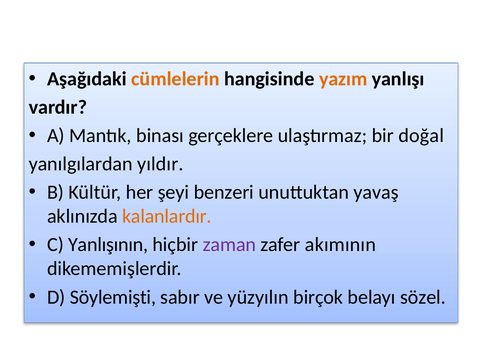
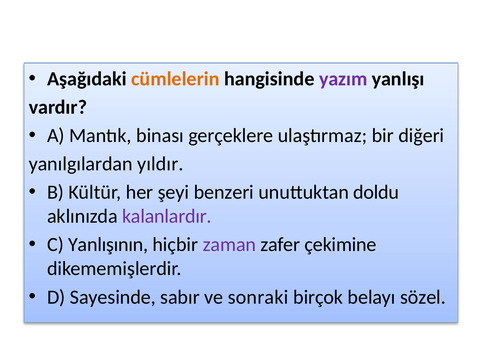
yazım colour: orange -> purple (343, 79)
doğal: doğal -> diğeri (421, 136)
yavaş: yavaş -> doldu (376, 192)
kalanlardır colour: orange -> purple (167, 217)
akımının: akımının -> çekimine (341, 245)
Söylemişti: Söylemişti -> Sayesinde (113, 297)
yüzyılın: yüzyılın -> sonraki (258, 297)
